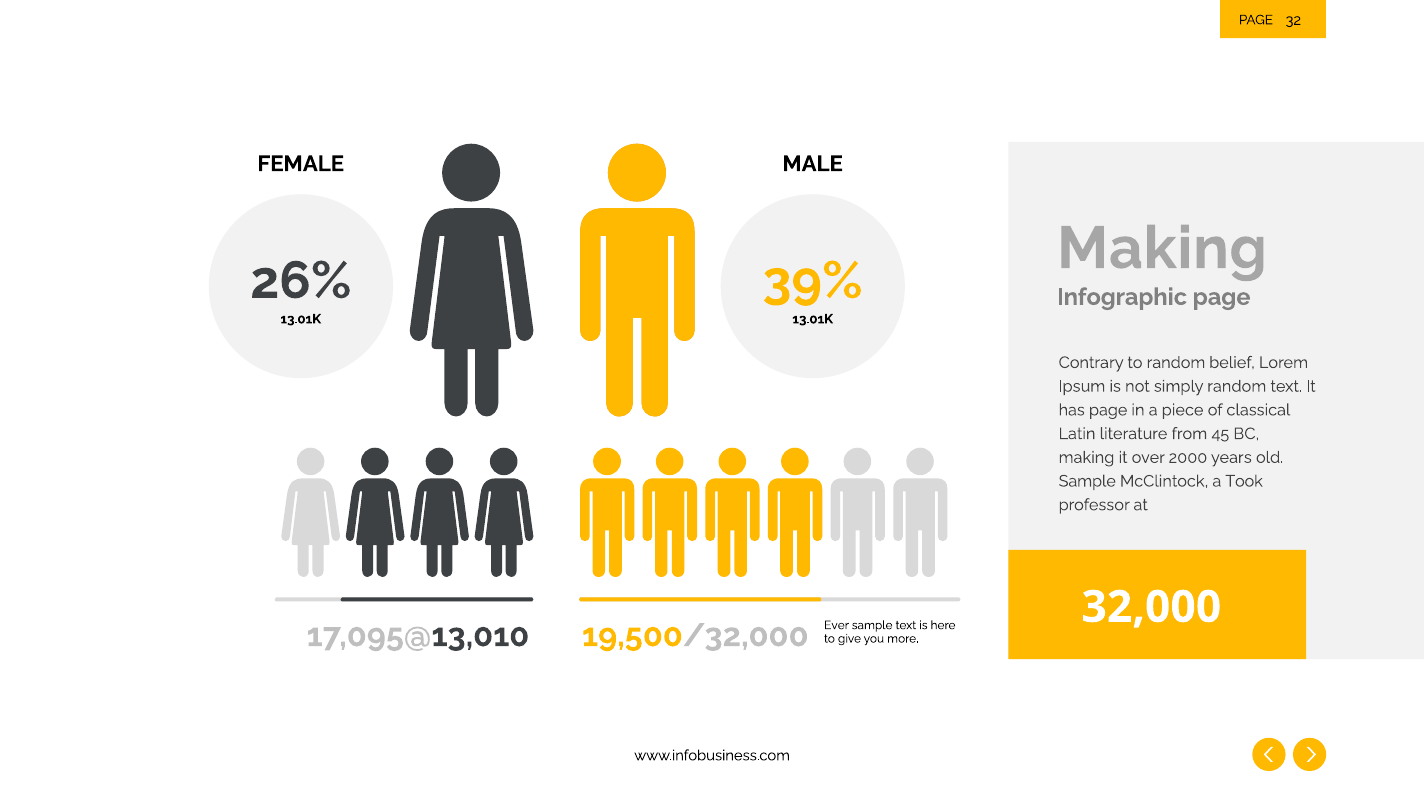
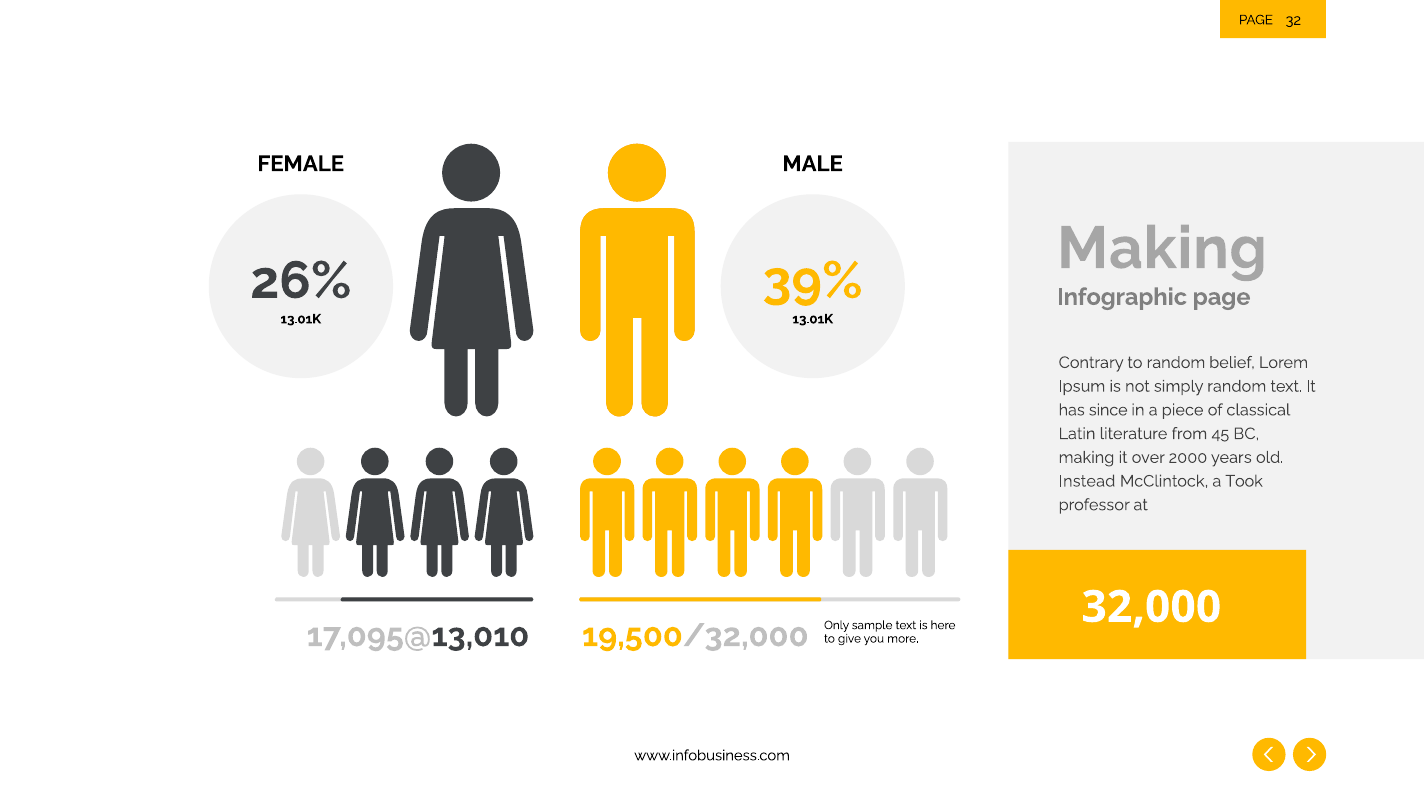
has page: page -> since (1108, 410)
Sample: Sample -> Instead (1087, 481)
Ever: Ever -> Only (837, 625)
